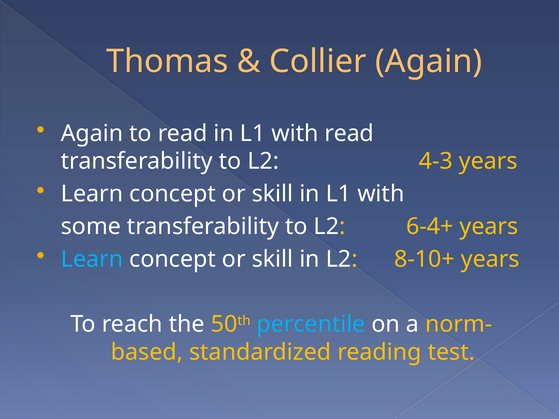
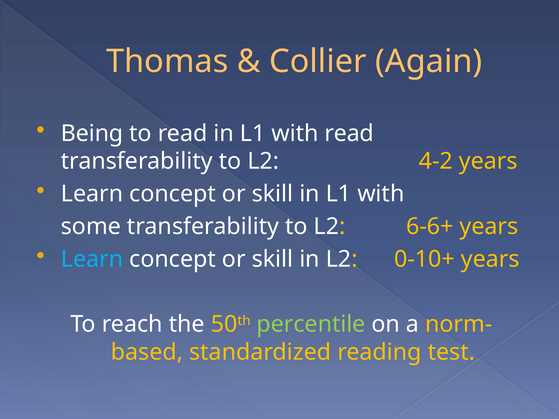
Again: Again -> Being (92, 133)
4-3: 4-3 -> 4-2 (436, 161)
6-4+: 6-4+ -> 6-6+ (430, 227)
8-10+: 8-10+ -> 0-10+ (424, 259)
percentile colour: light blue -> light green (311, 324)
